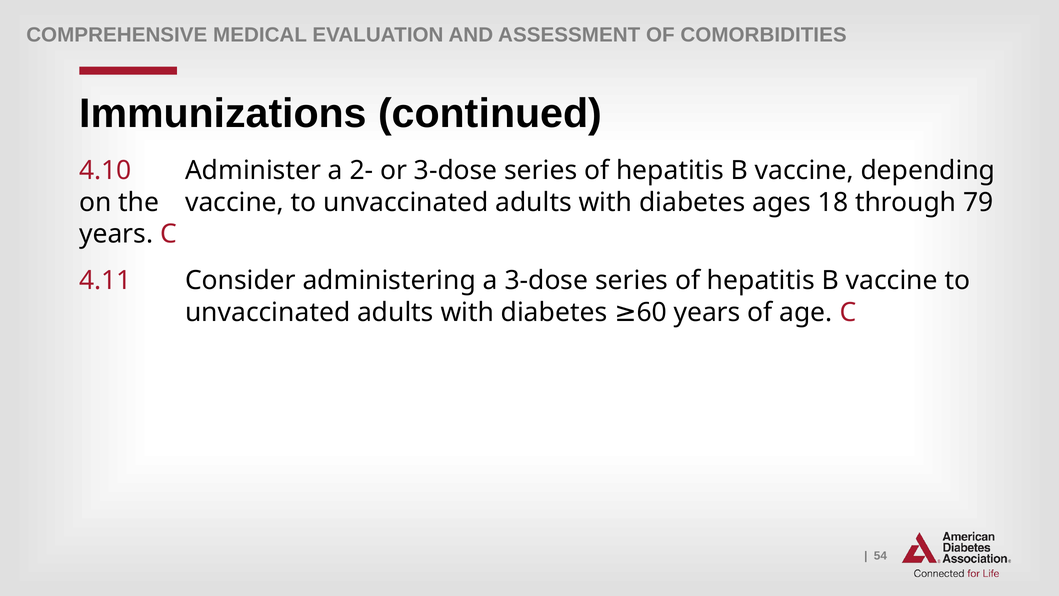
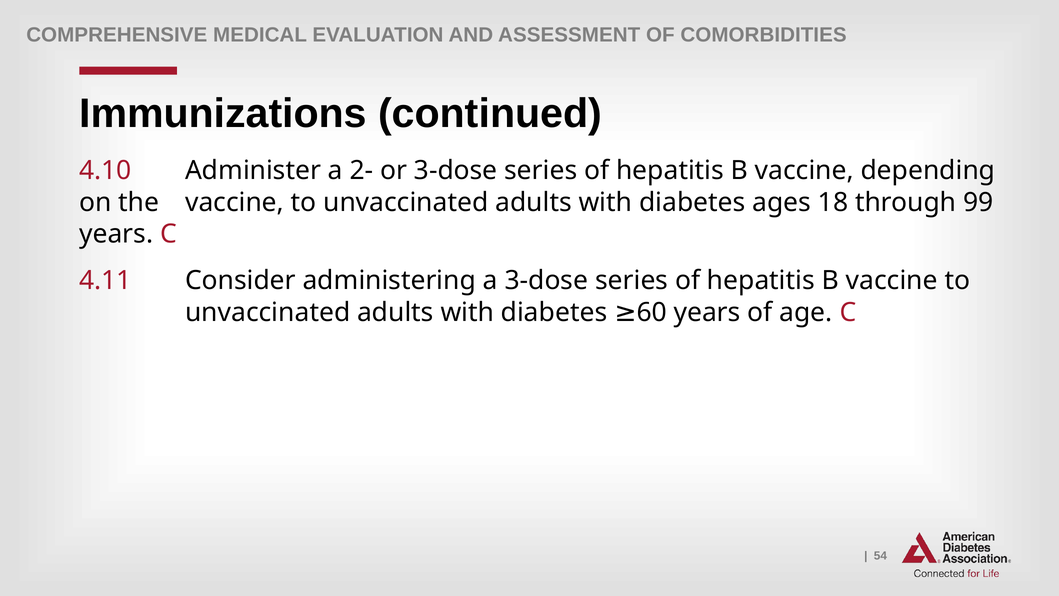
79: 79 -> 99 (978, 202)
